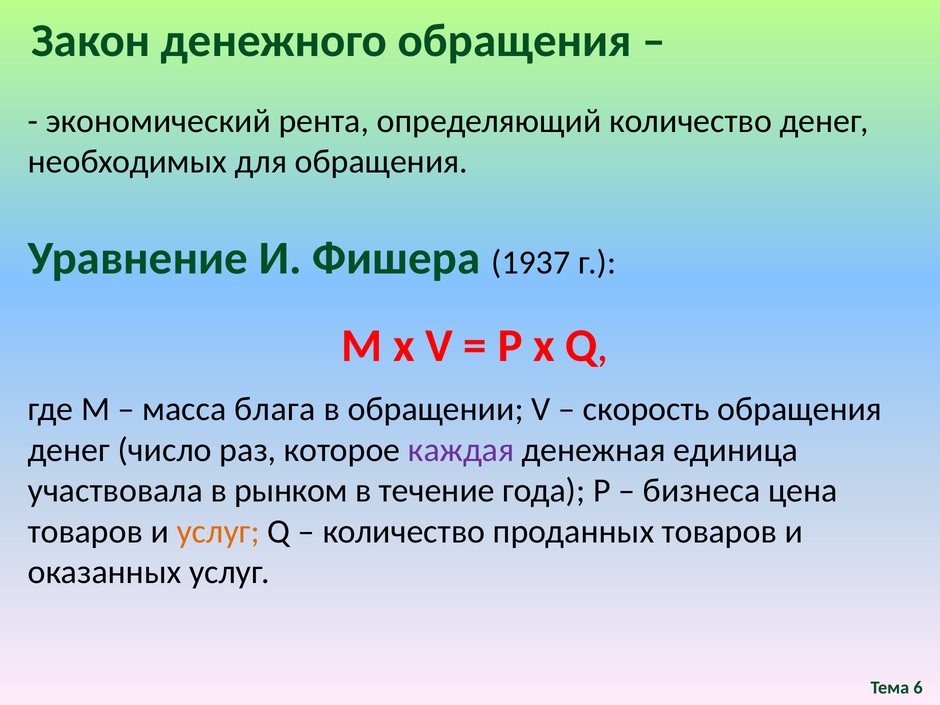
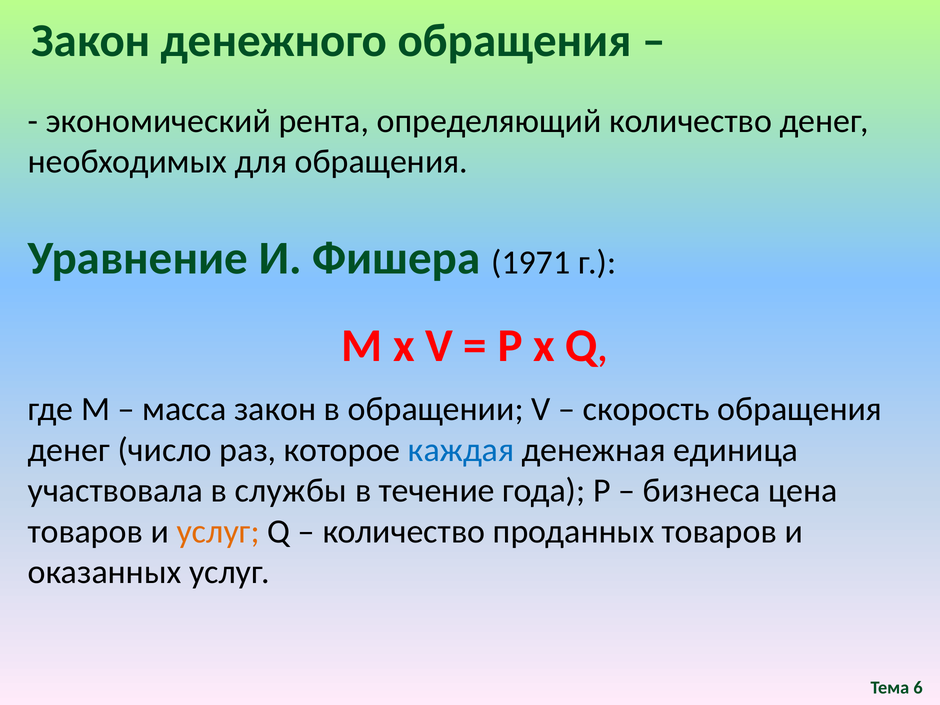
1937: 1937 -> 1971 (531, 262)
масса блага: блага -> закон (275, 409)
каждая colour: purple -> blue (461, 450)
рынком: рынком -> службы (291, 491)
